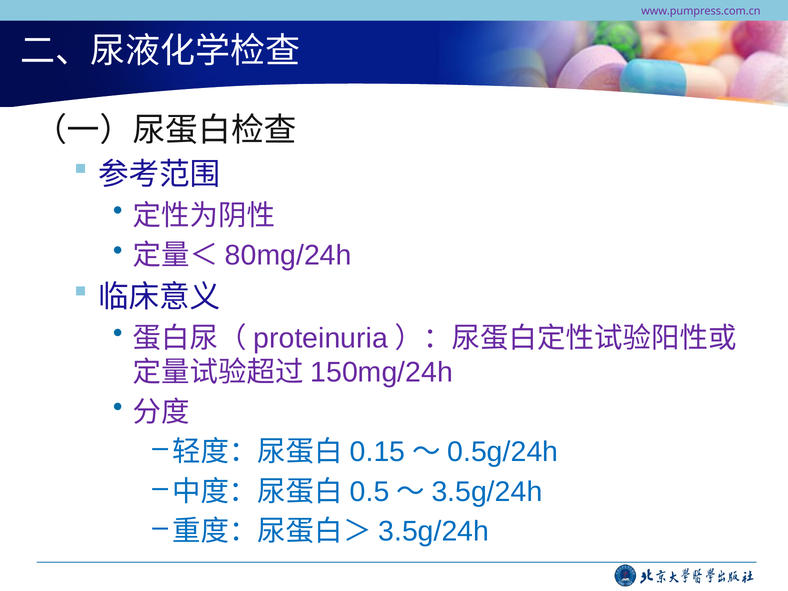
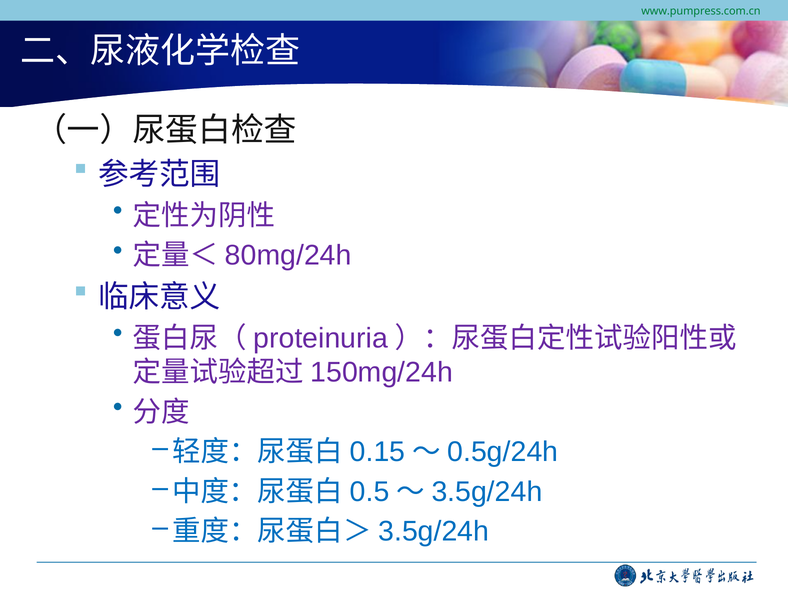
www.pumpress.com.cn colour: purple -> green (701, 11)
